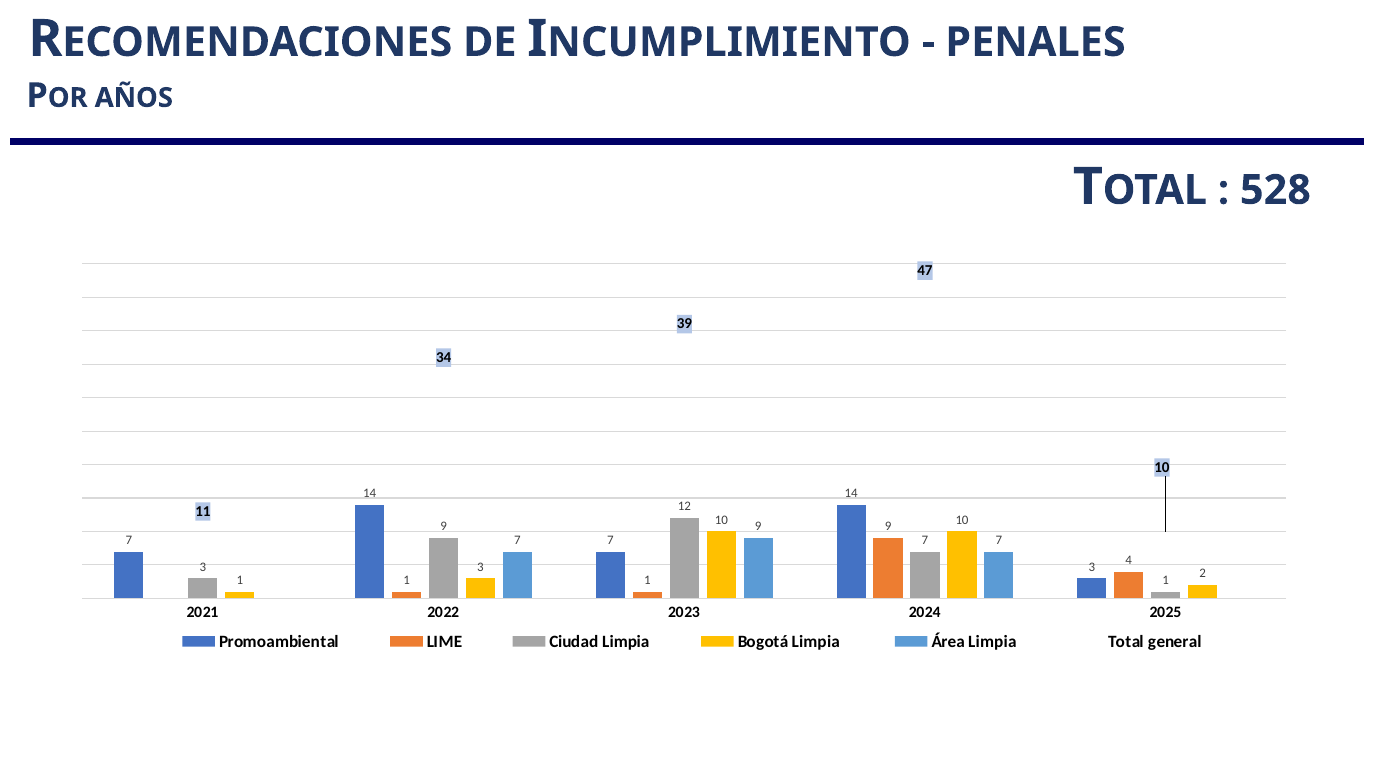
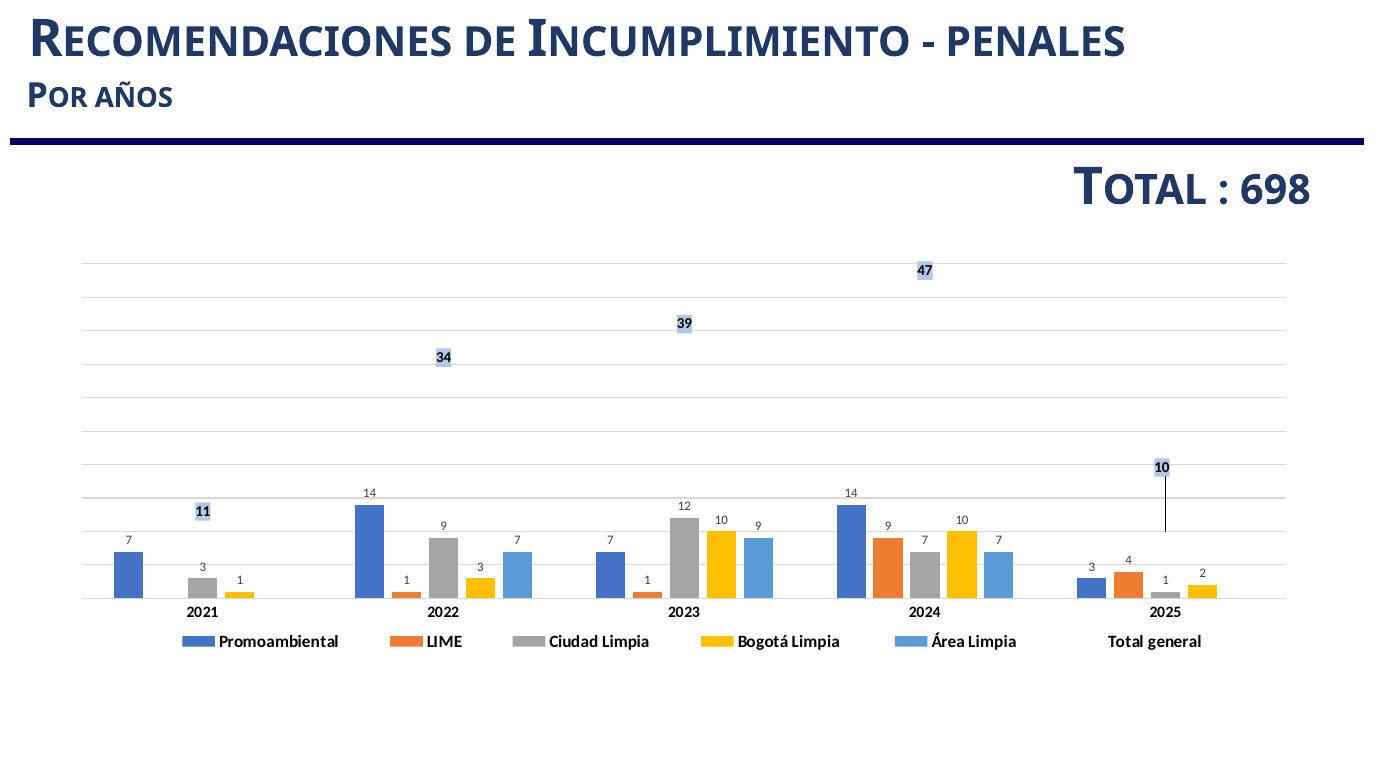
528: 528 -> 698 (1275, 190)
